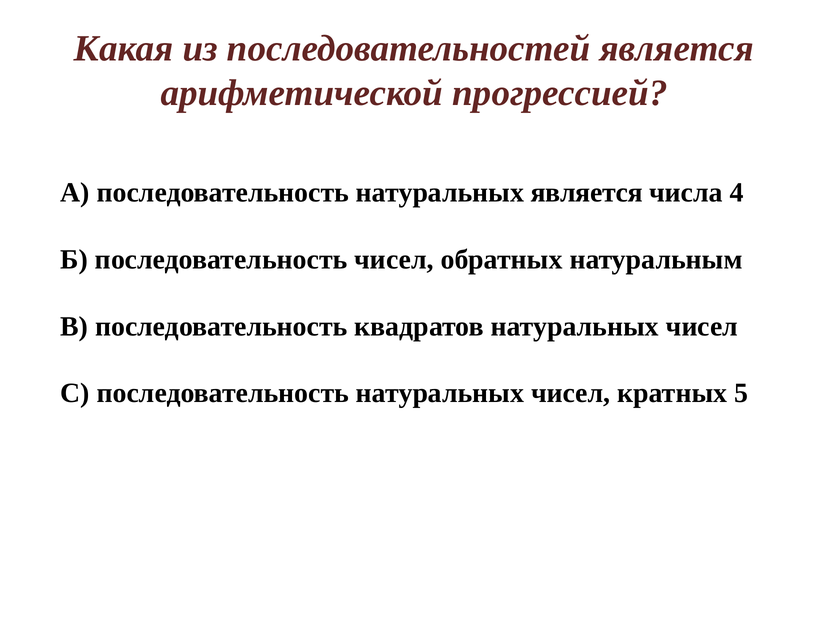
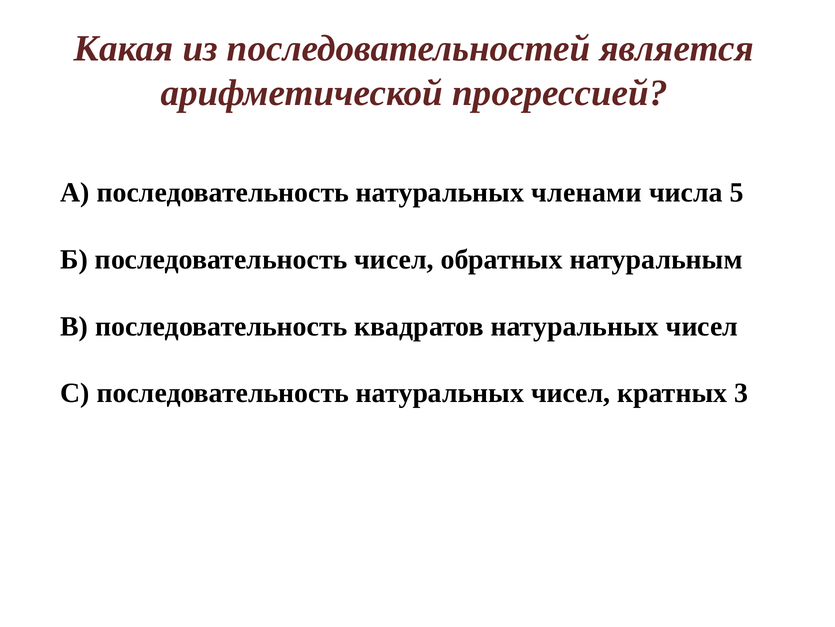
натуральных является: является -> членами (586, 192)
4: 4 -> 5 (737, 192)
5: 5 -> 3 (741, 393)
